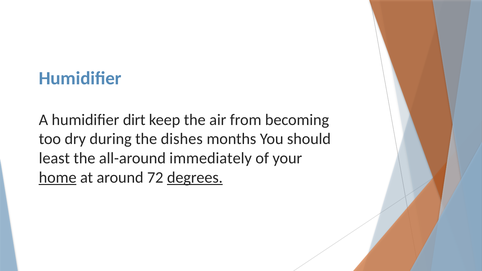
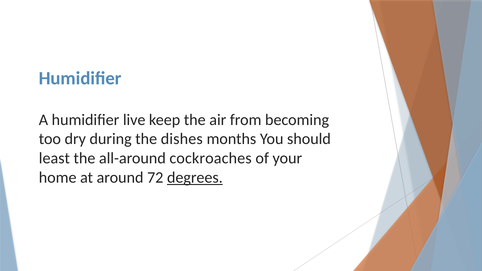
dirt: dirt -> live (134, 120)
immediately: immediately -> cockroaches (211, 158)
home underline: present -> none (58, 178)
